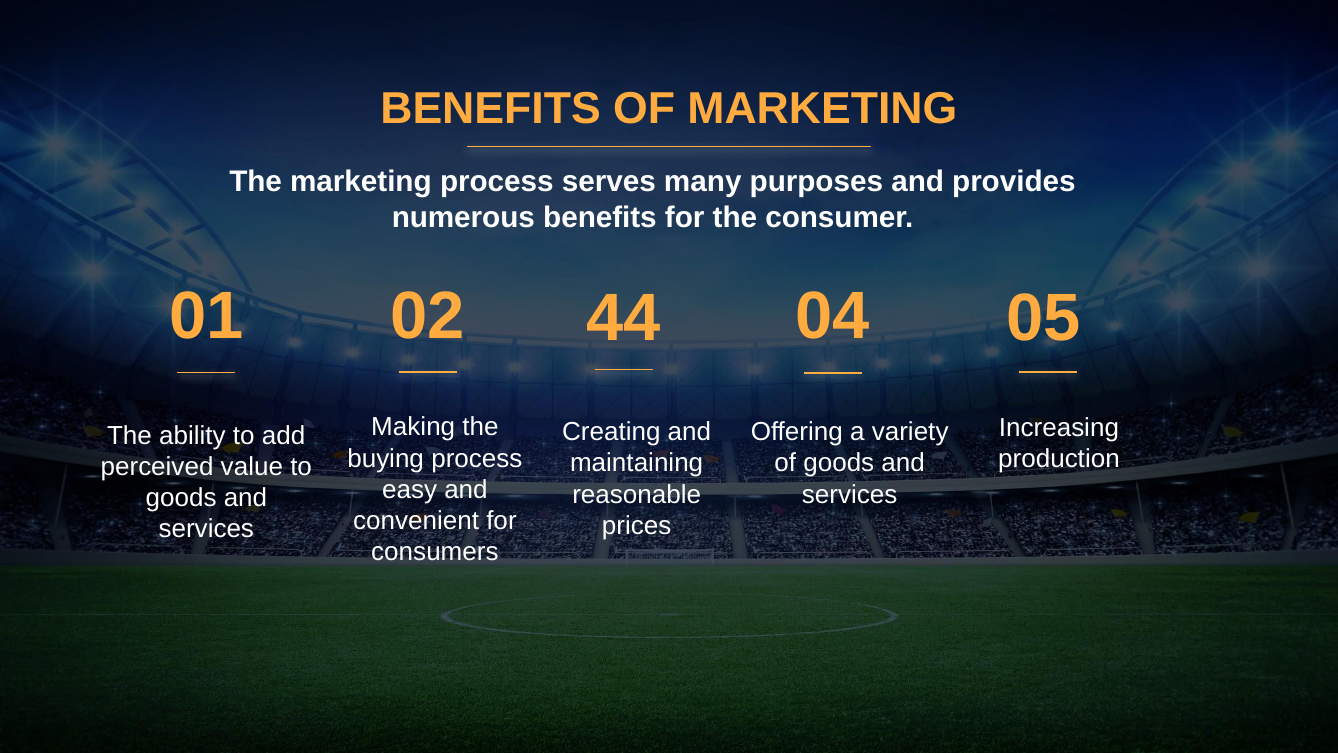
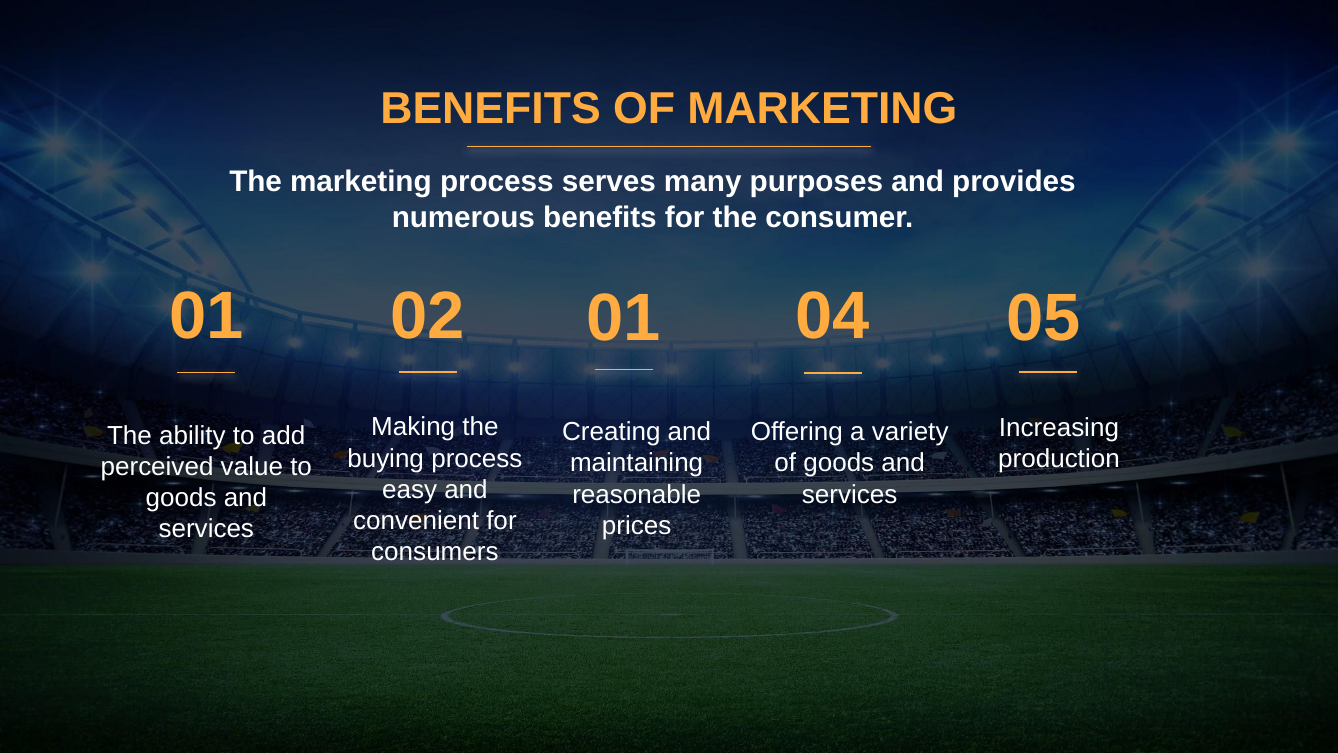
02 44: 44 -> 01 (624, 318)
